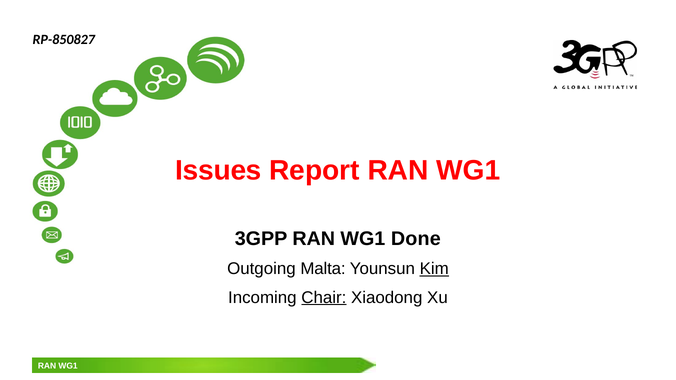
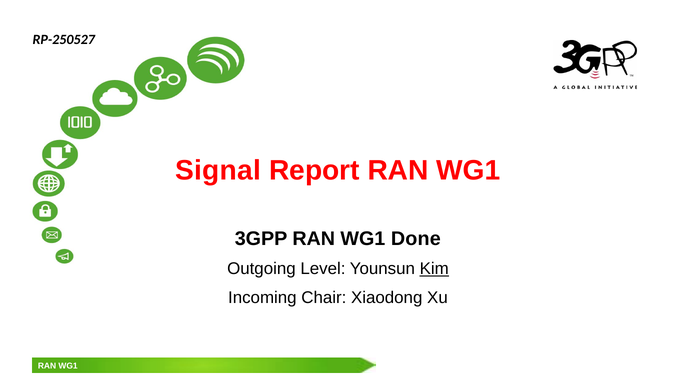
RP-850827: RP-850827 -> RP-250527 (64, 40)
Issues: Issues -> Signal (218, 171)
Malta: Malta -> Level (323, 269)
Chair underline: present -> none (324, 298)
